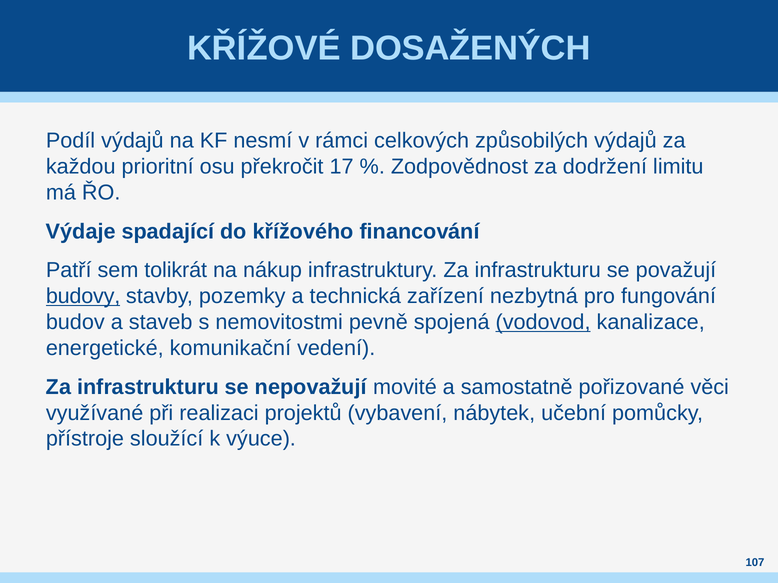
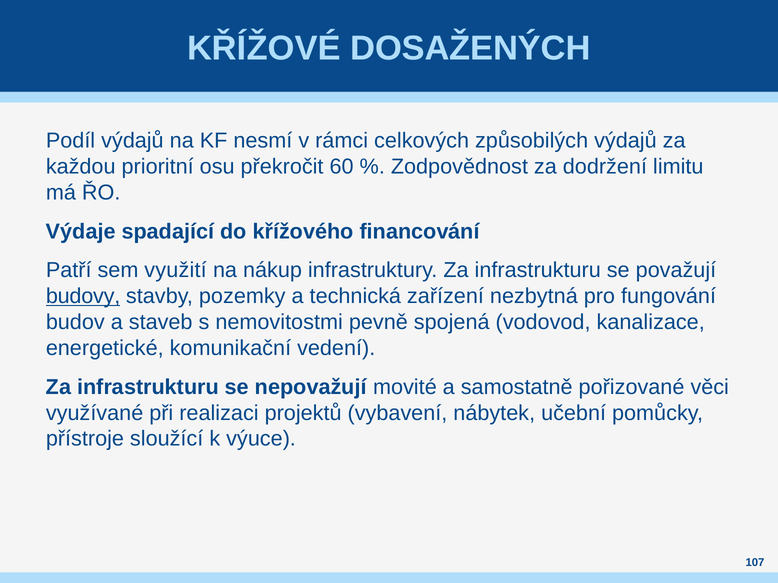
17: 17 -> 60 (342, 167)
tolikrát: tolikrát -> využití (176, 271)
vodovod underline: present -> none (543, 322)
